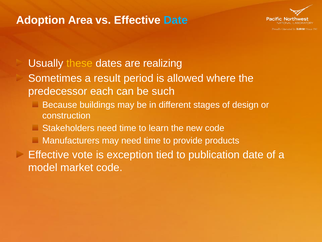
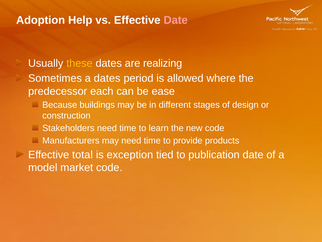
Area: Area -> Help (80, 20)
Date colour: light blue -> pink (176, 20)
a result: result -> dates (107, 78)
such: such -> ease (163, 91)
vote: vote -> total (82, 154)
